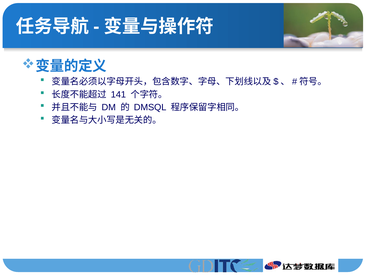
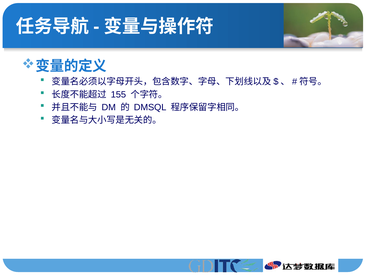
141: 141 -> 155 (118, 94)
